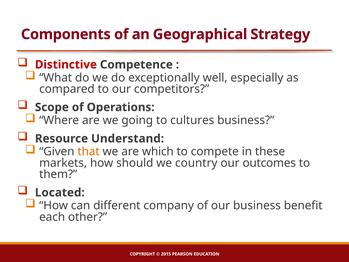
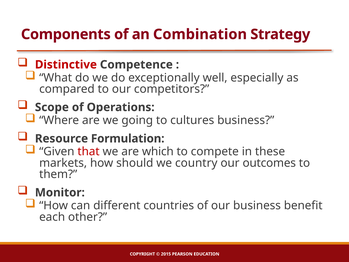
Geographical: Geographical -> Combination (200, 34)
Understand: Understand -> Formulation (128, 138)
that colour: orange -> red (89, 152)
Located: Located -> Monitor (60, 192)
company: company -> countries (169, 205)
